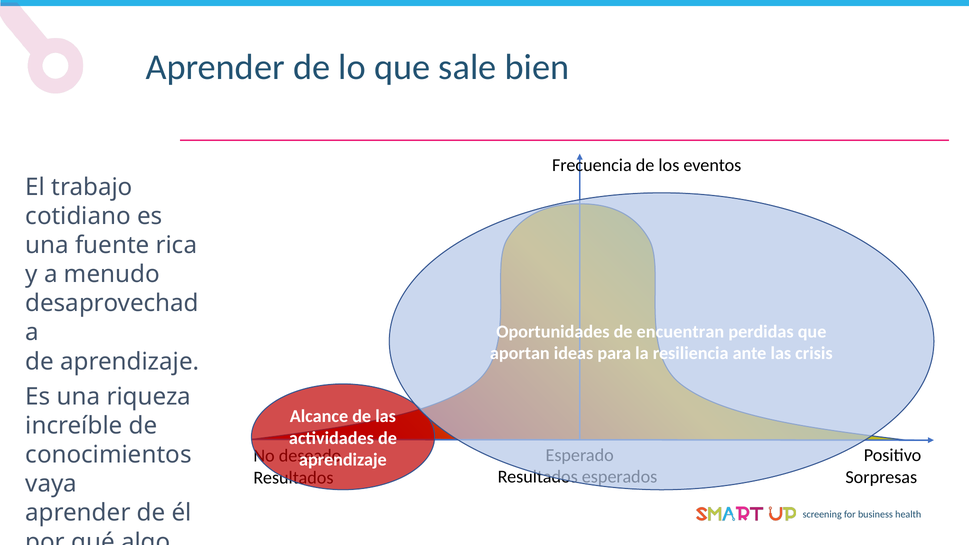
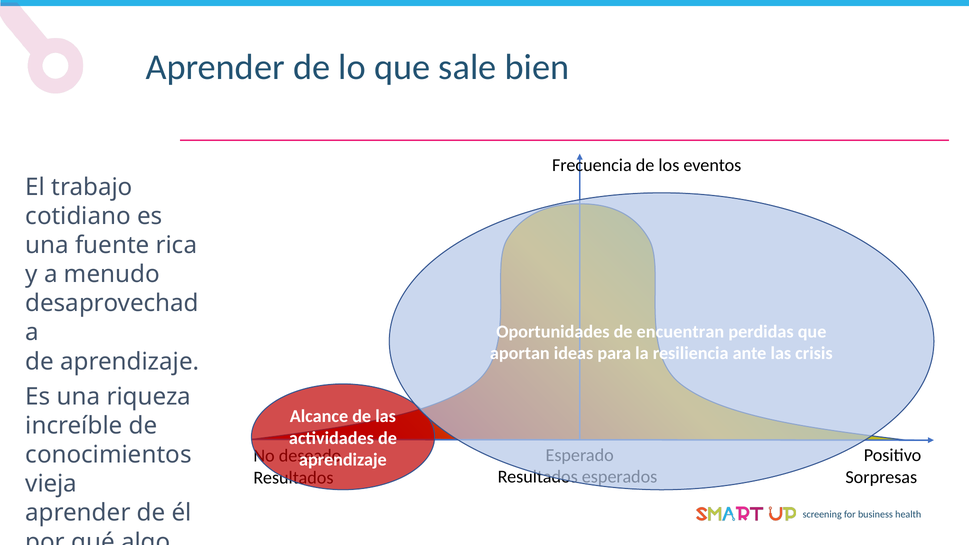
vaya: vaya -> vieja (51, 484)
